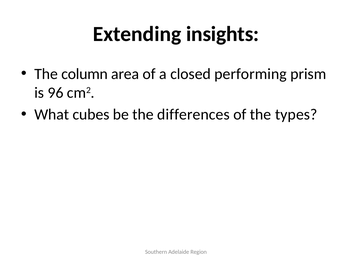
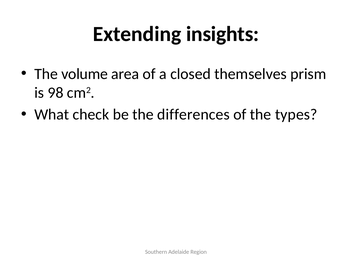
column: column -> volume (85, 74)
performing: performing -> themselves (251, 74)
96: 96 -> 98 (56, 93)
cubes: cubes -> check (91, 115)
